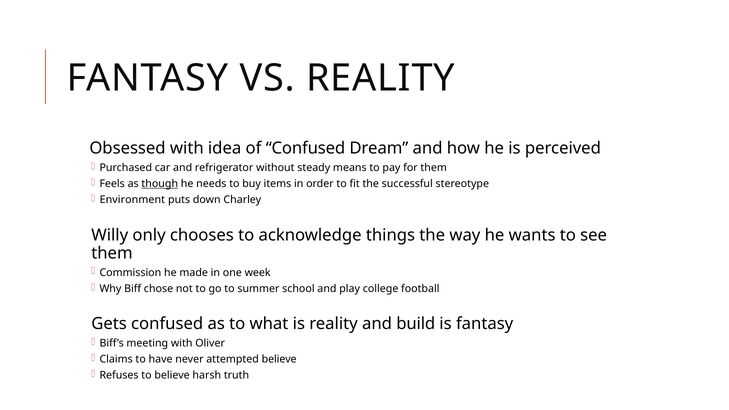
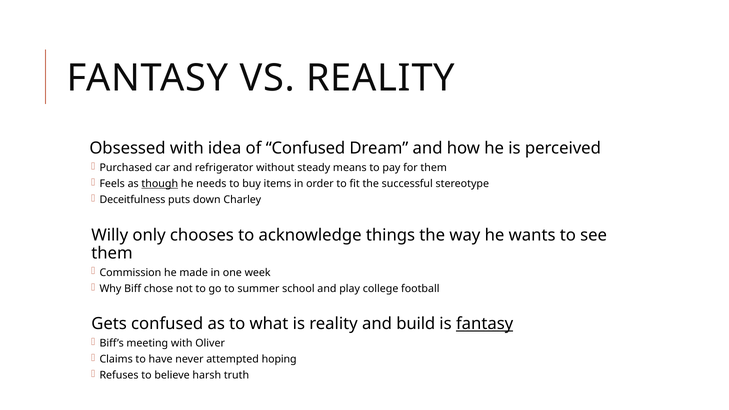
Environment: Environment -> Deceitfulness (132, 200)
fantasy underline: none -> present (485, 324)
attempted believe: believe -> hoping (279, 359)
